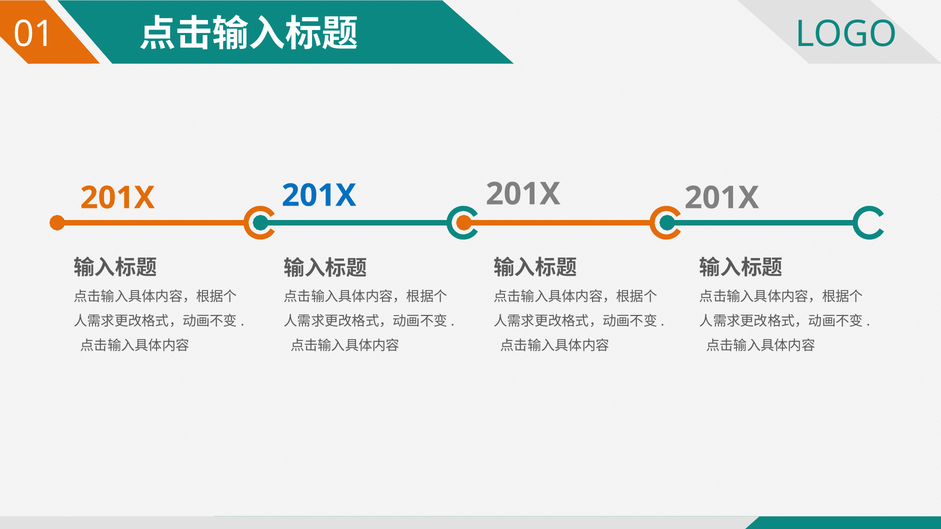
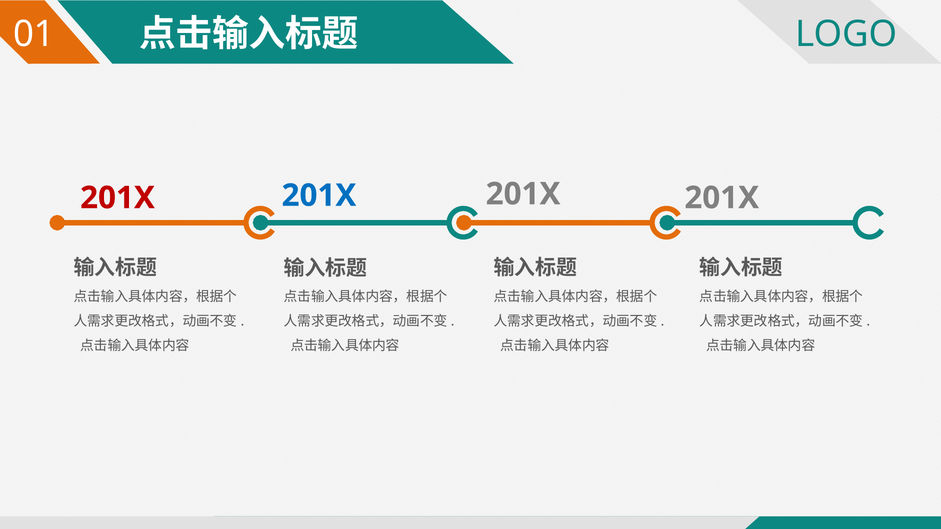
201X colour: orange -> red (118, 198)
